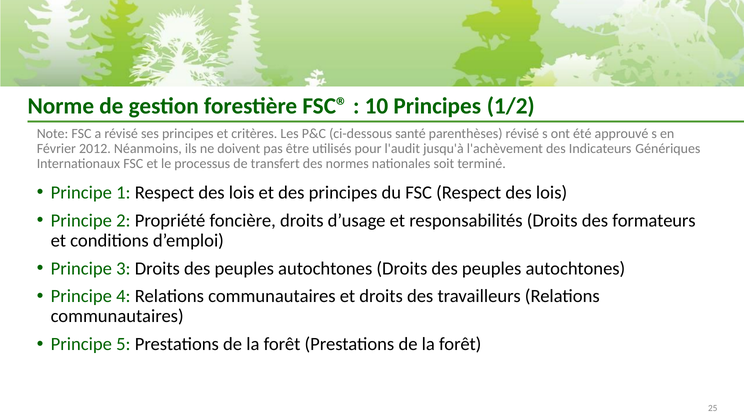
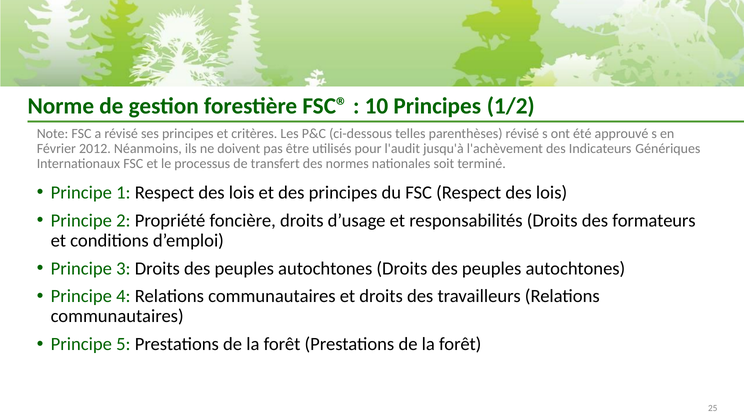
santé: santé -> telles (410, 133)
